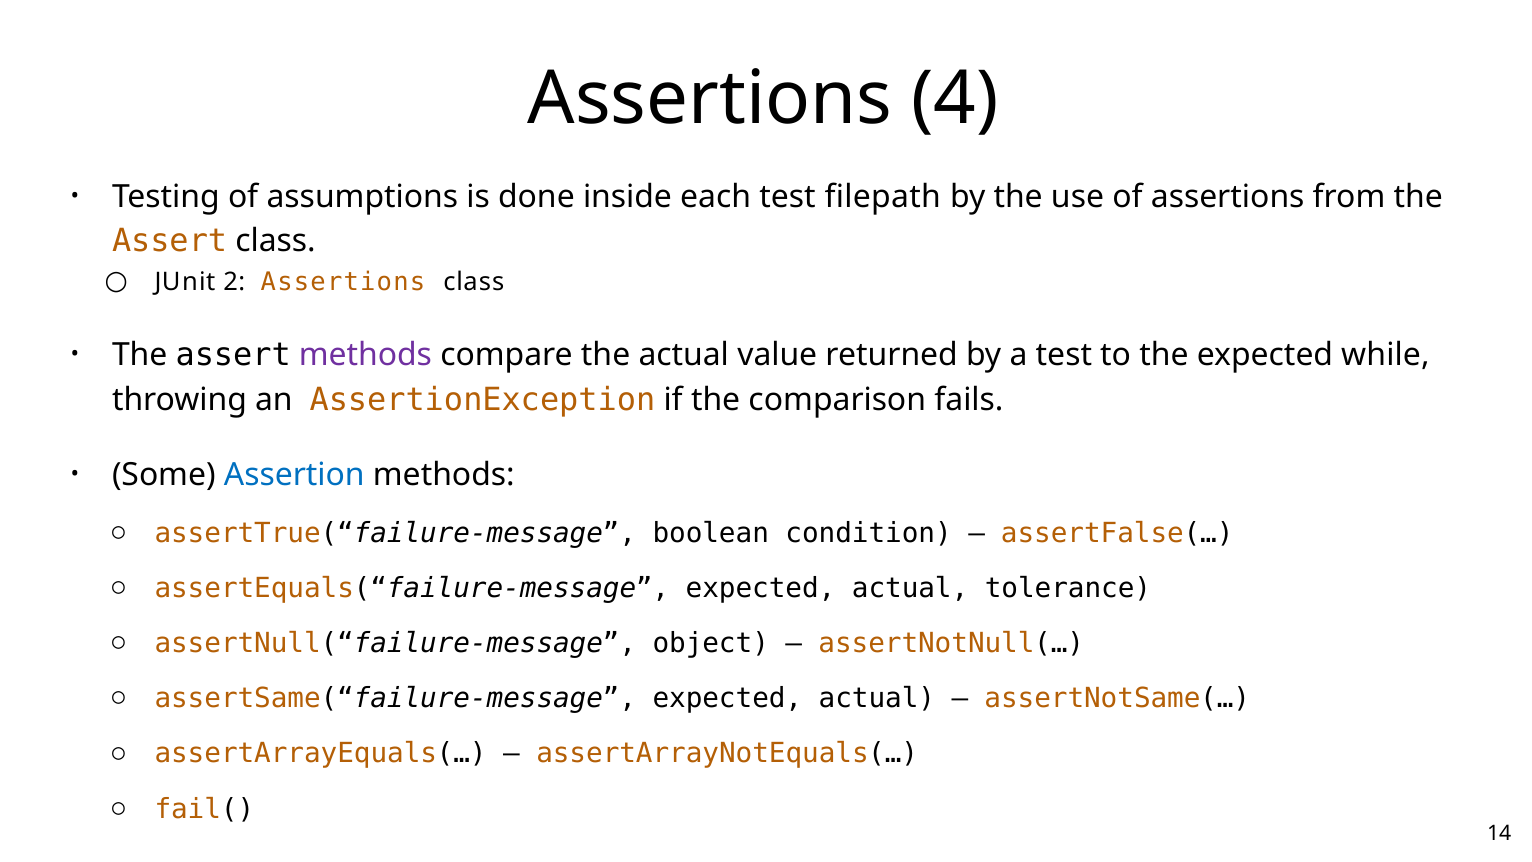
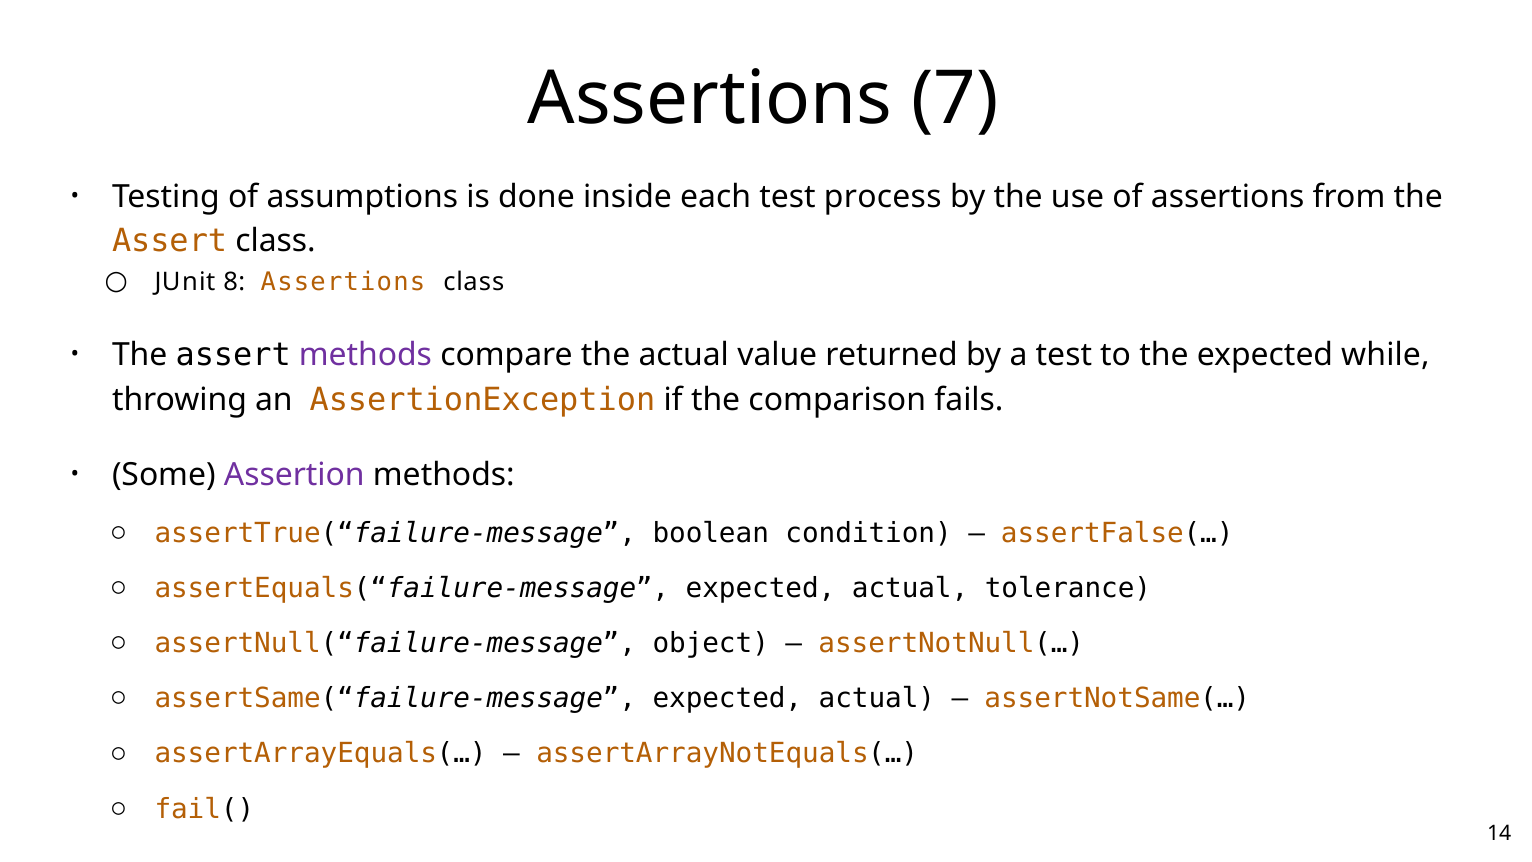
4: 4 -> 7 (955, 99)
filepath: filepath -> process (883, 197)
2: 2 -> 8 (234, 282)
Assertion colour: blue -> purple (294, 475)
